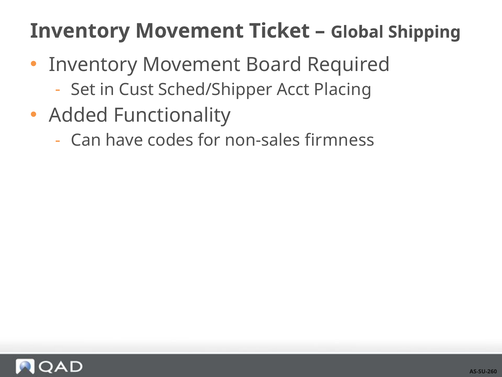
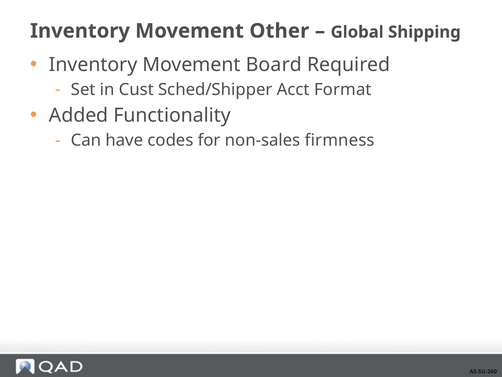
Ticket: Ticket -> Other (279, 31)
Placing: Placing -> Format (343, 89)
